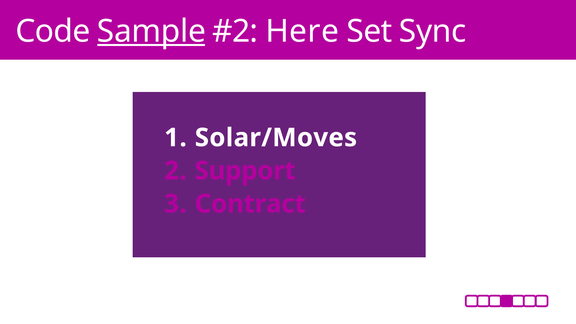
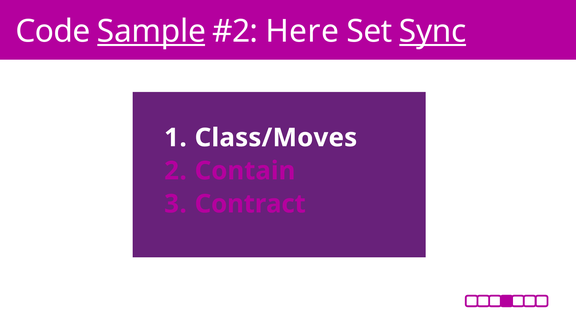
Sync underline: none -> present (433, 31)
Solar/Moves: Solar/Moves -> Class/Moves (276, 138)
Support: Support -> Contain (245, 171)
